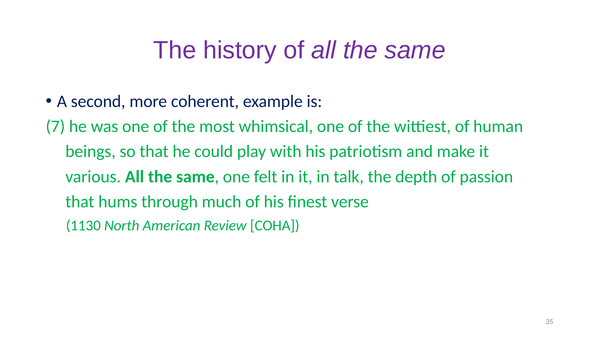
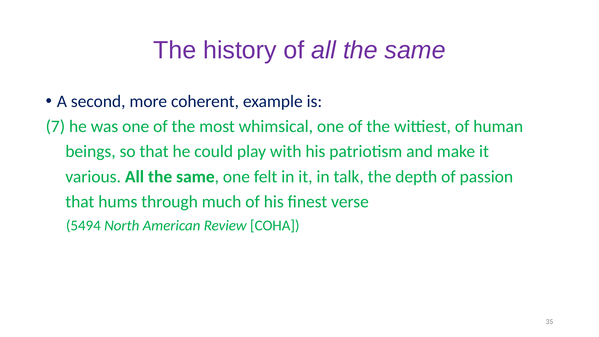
1130: 1130 -> 5494 (83, 226)
